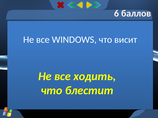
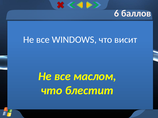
ходить: ходить -> маслом (95, 77)
